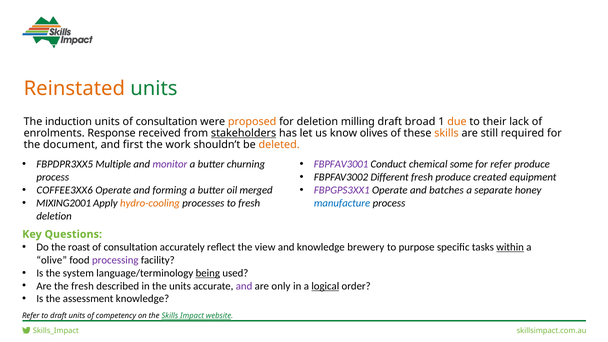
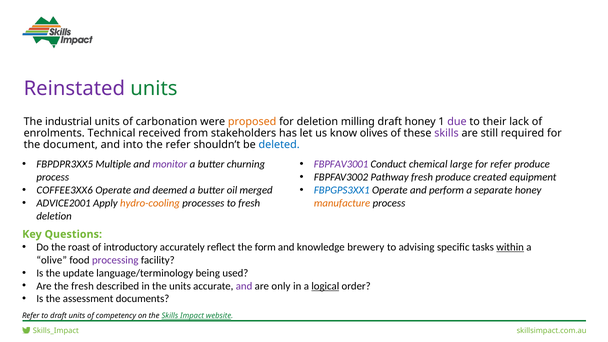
Reinstated colour: orange -> purple (74, 89)
induction: induction -> industrial (69, 122)
units of consultation: consultation -> carbonation (167, 122)
draft broad: broad -> honey (420, 122)
due colour: orange -> purple (457, 122)
Response: Response -> Technical (111, 133)
stakeholders underline: present -> none (244, 133)
skills colour: orange -> purple (446, 133)
first: first -> into (133, 145)
the work: work -> refer (178, 145)
deleted colour: orange -> blue (279, 145)
some: some -> large (461, 164)
Different: Different -> Pathway (390, 177)
FBPGPS3XX1 colour: purple -> blue (342, 190)
batches: batches -> perform (447, 190)
forming: forming -> deemed (170, 190)
MIXING2001: MIXING2001 -> ADVICE2001 (64, 203)
manufacture colour: blue -> orange (342, 203)
consultation: consultation -> introductory (131, 247)
view: view -> form (265, 247)
purpose: purpose -> advising (417, 247)
system: system -> update (78, 273)
being underline: present -> none (208, 273)
assessment knowledge: knowledge -> documents (143, 299)
